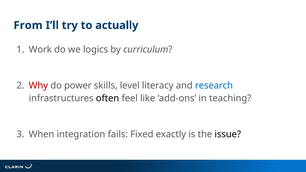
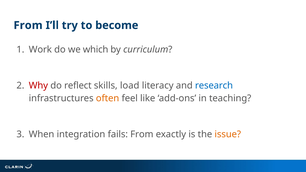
actually: actually -> become (117, 25)
logics: logics -> which (96, 50)
power: power -> reflect (78, 85)
level: level -> load (130, 85)
often colour: black -> orange (108, 98)
fails Fixed: Fixed -> From (142, 134)
issue colour: black -> orange (228, 134)
